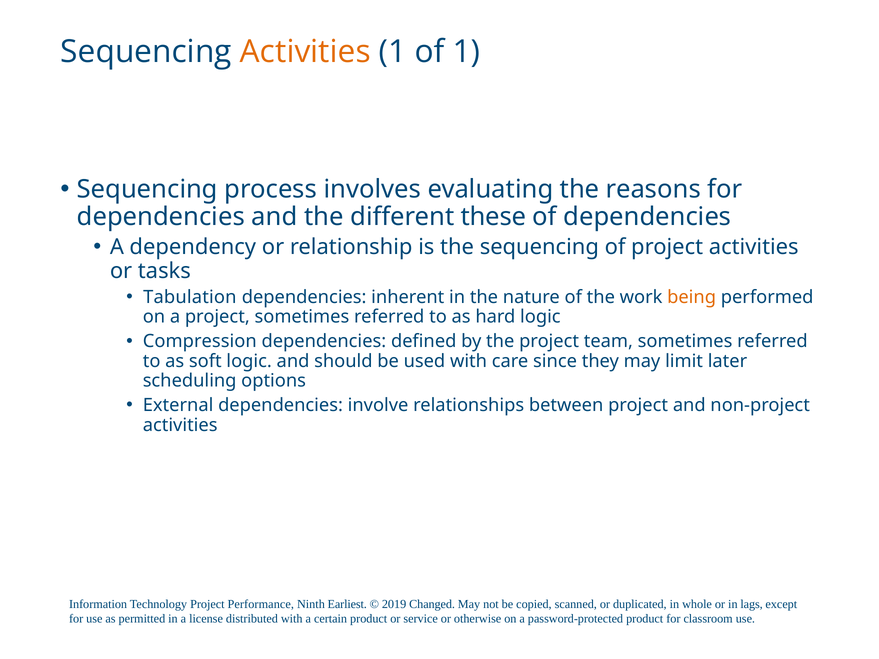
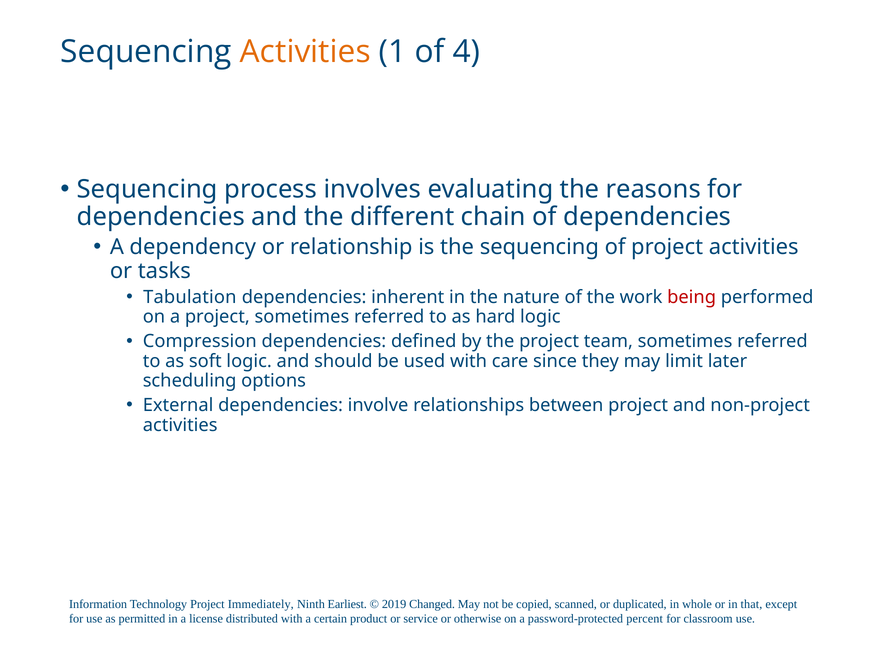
of 1: 1 -> 4 (466, 52)
these: these -> chain (493, 217)
being colour: orange -> red (692, 297)
Performance: Performance -> Immediately (261, 604)
lags: lags -> that (751, 604)
password-protected product: product -> percent (645, 619)
